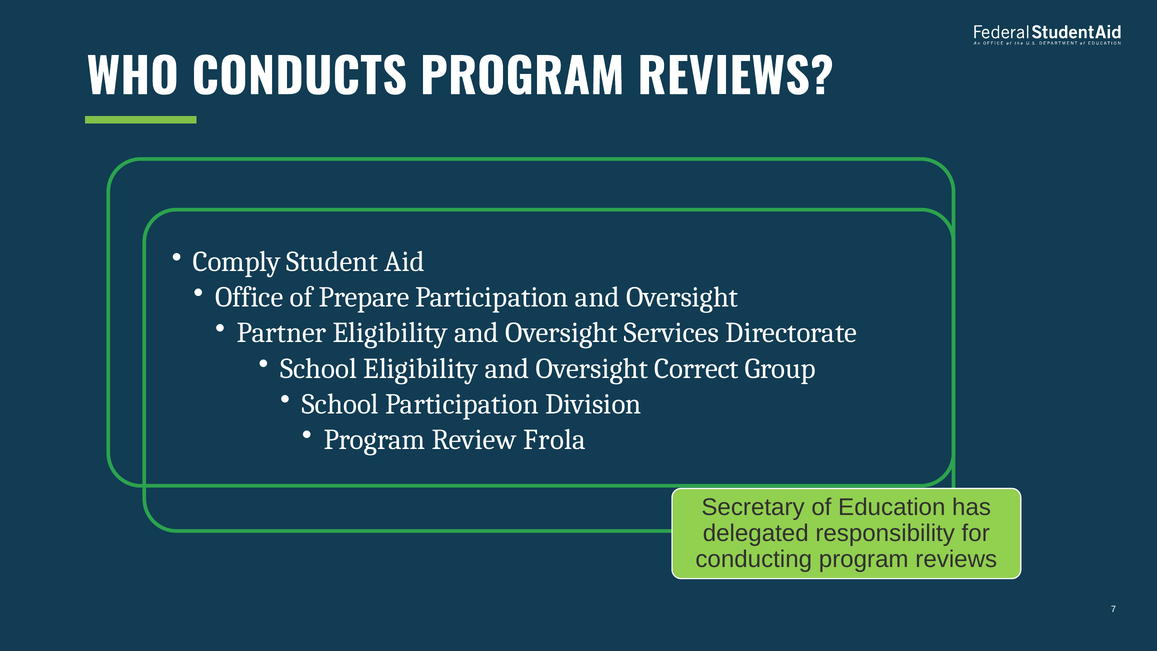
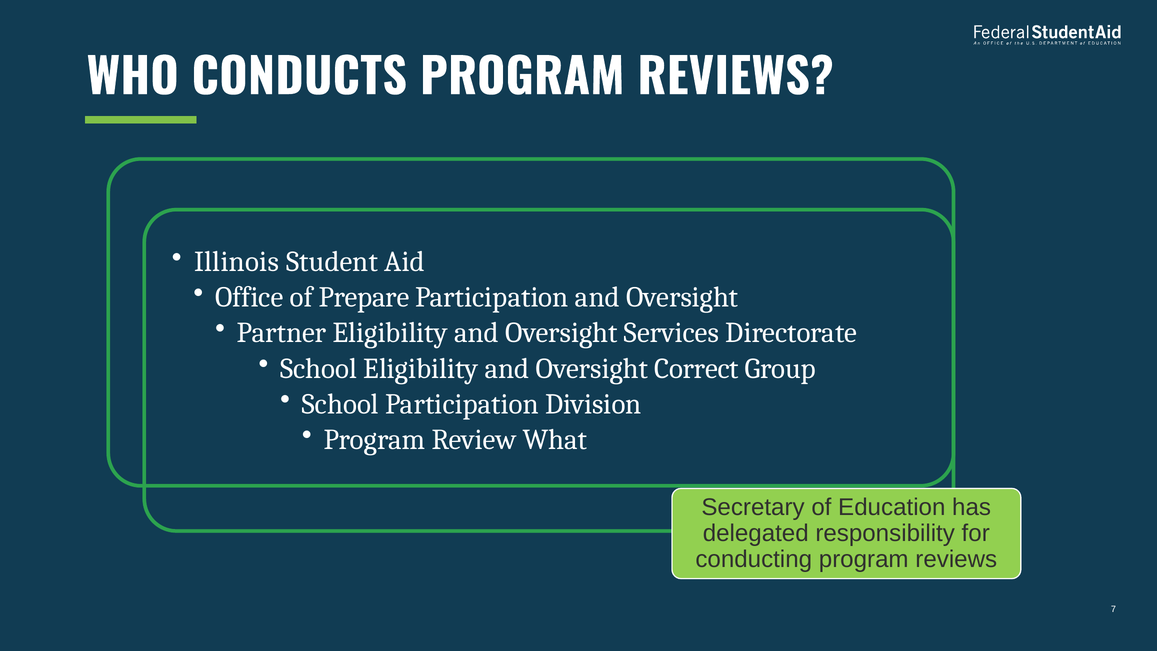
Comply: Comply -> Illinois (237, 262)
Frola: Frola -> What (555, 439)
